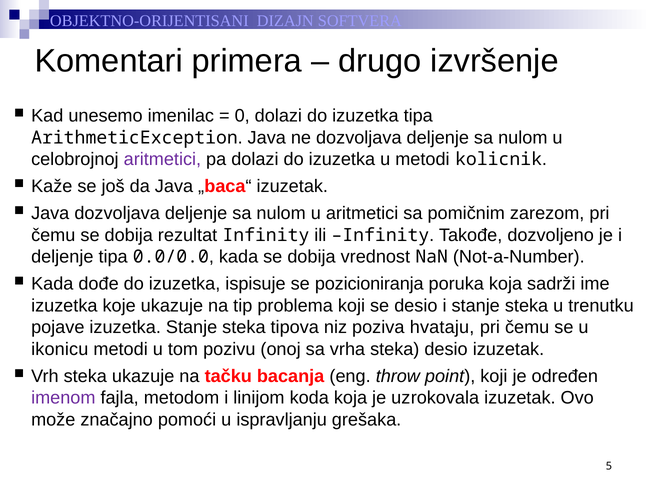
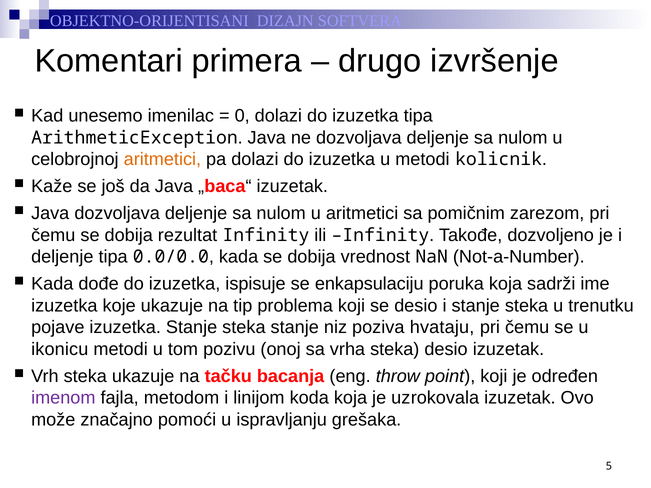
aritmetici colour: purple -> orange (162, 159)
pozicioniranja: pozicioniranja -> enkapsulaciju (369, 284)
steka tipova: tipova -> stanje (295, 328)
